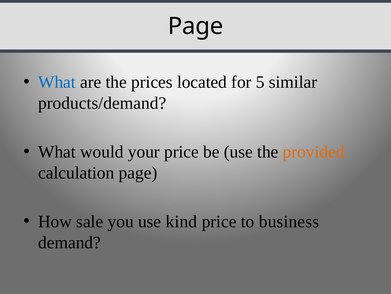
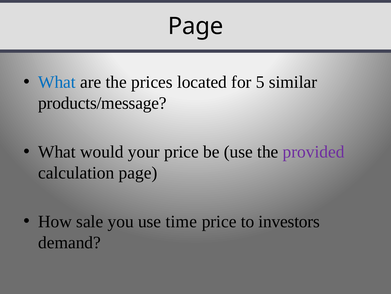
products/demand: products/demand -> products/message (102, 103)
provided colour: orange -> purple (314, 152)
kind: kind -> time (181, 221)
business: business -> investors (289, 221)
